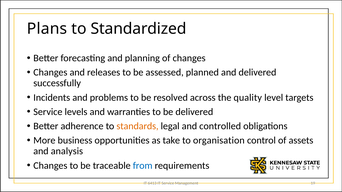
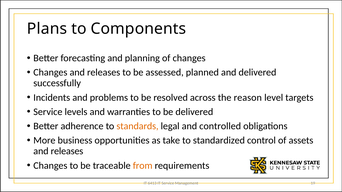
Standardized: Standardized -> Components (138, 29)
quality: quality -> reason (248, 98)
organisation: organisation -> standardized (219, 141)
analysis: analysis -> releases (67, 151)
from colour: blue -> orange (143, 166)
